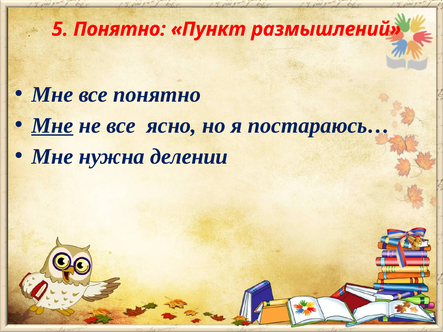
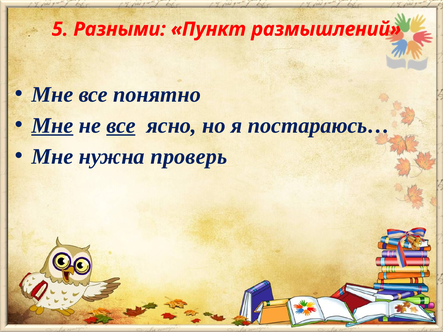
5 Понятно: Понятно -> Разными (120, 29)
все underline: none -> present (121, 126)
делении: делении -> проверь (189, 157)
